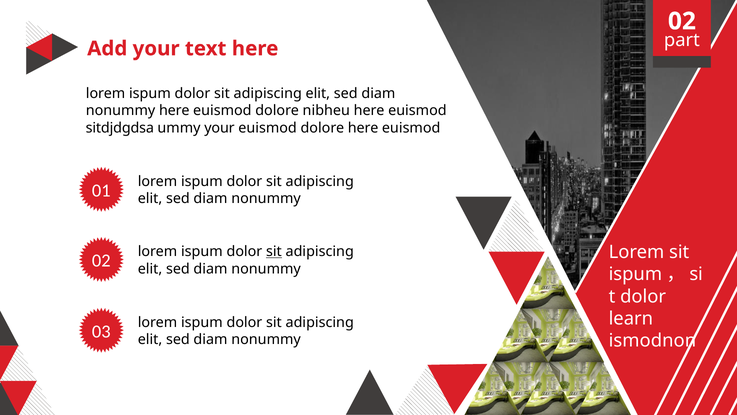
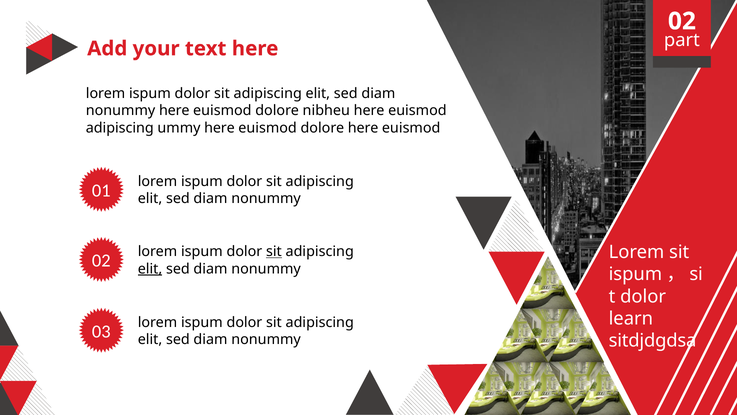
sitdjdgdsa: sitdjdgdsa -> adipiscing (120, 128)
ummy your: your -> here (219, 128)
elit underline: none -> present (150, 269)
ismodnon: ismodnon -> sitdjdgdsa (653, 340)
